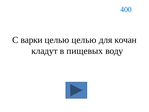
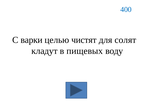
целью целью: целью -> чистят (84, 40)
кочан: кочан -> солят (125, 40)
